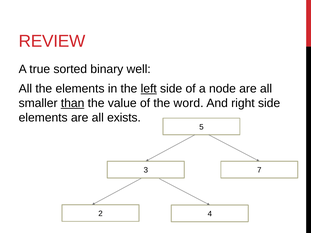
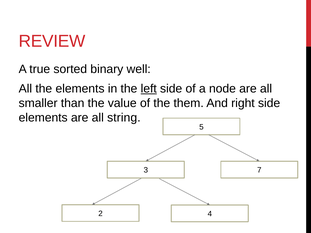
than underline: present -> none (73, 103)
word: word -> them (189, 103)
exists: exists -> string (124, 118)
